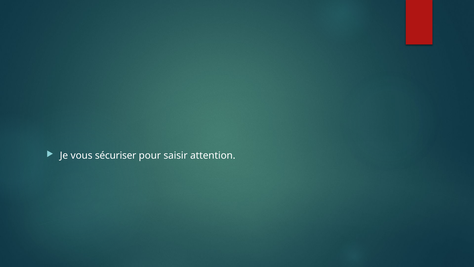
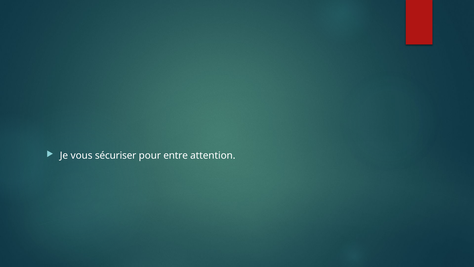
saisir: saisir -> entre (176, 155)
